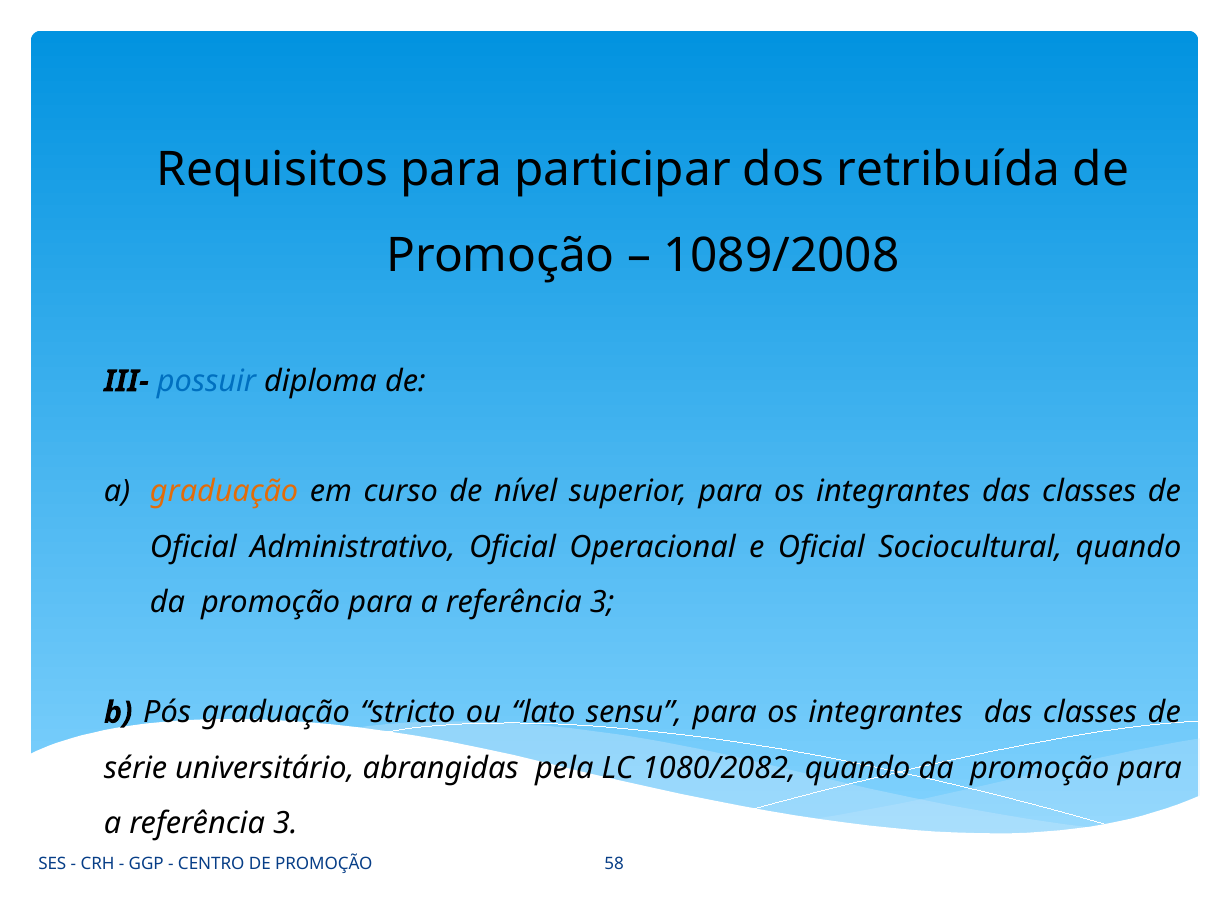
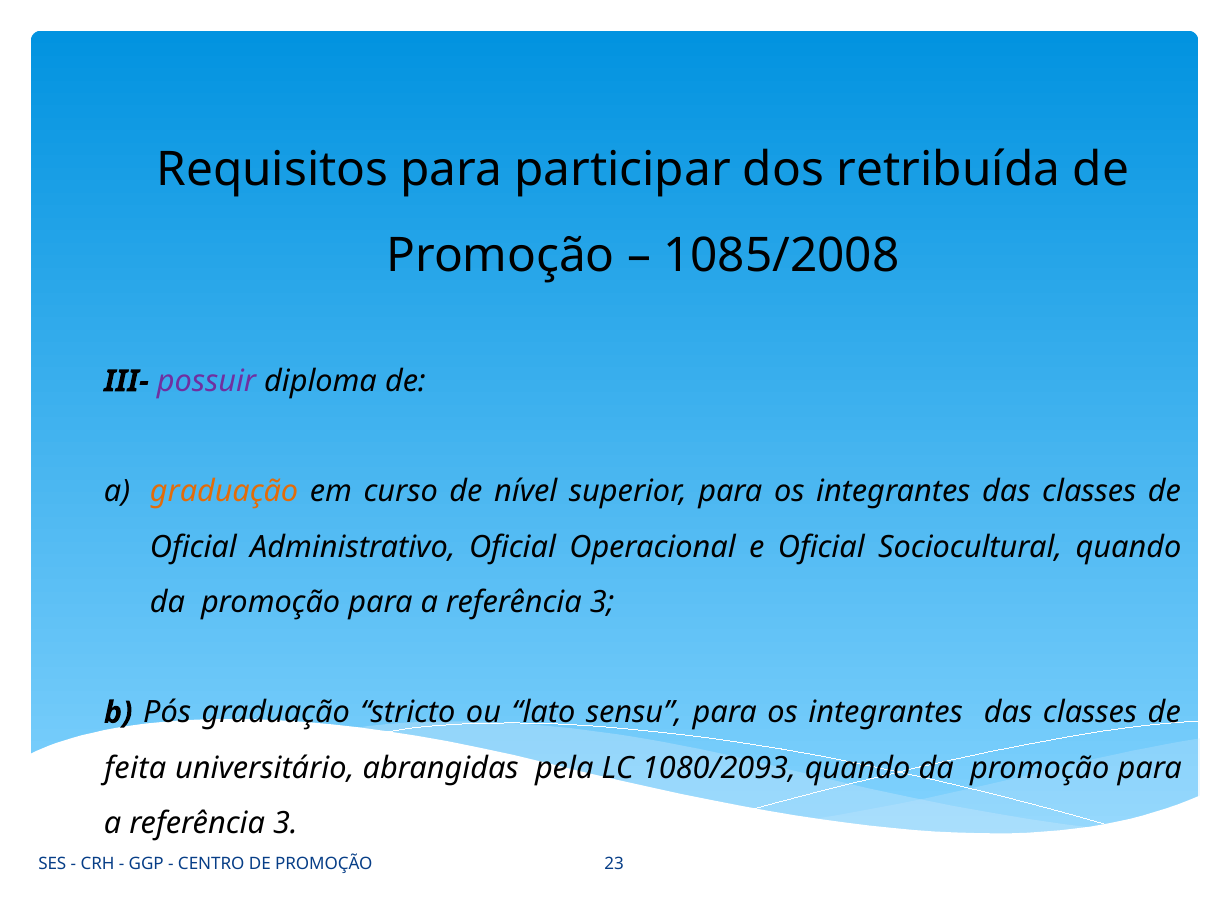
1089/2008: 1089/2008 -> 1085/2008 (781, 255)
possuir colour: blue -> purple (207, 381)
série: série -> feita (135, 768)
1080/2082: 1080/2082 -> 1080/2093 (719, 768)
58: 58 -> 23 (614, 864)
